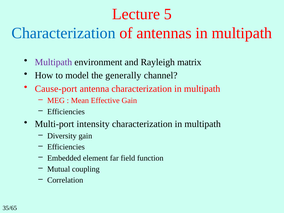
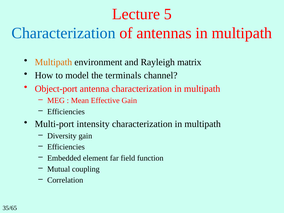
Multipath colour: purple -> orange (53, 62)
generally: generally -> terminals (123, 75)
Cause-port: Cause-port -> Object-port (56, 89)
